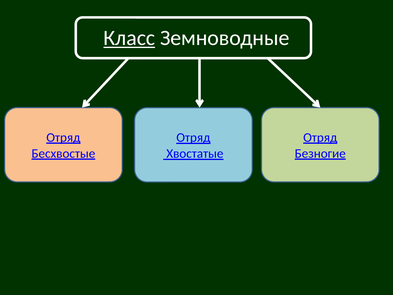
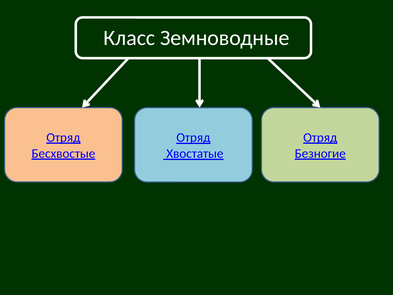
Класс underline: present -> none (129, 38)
